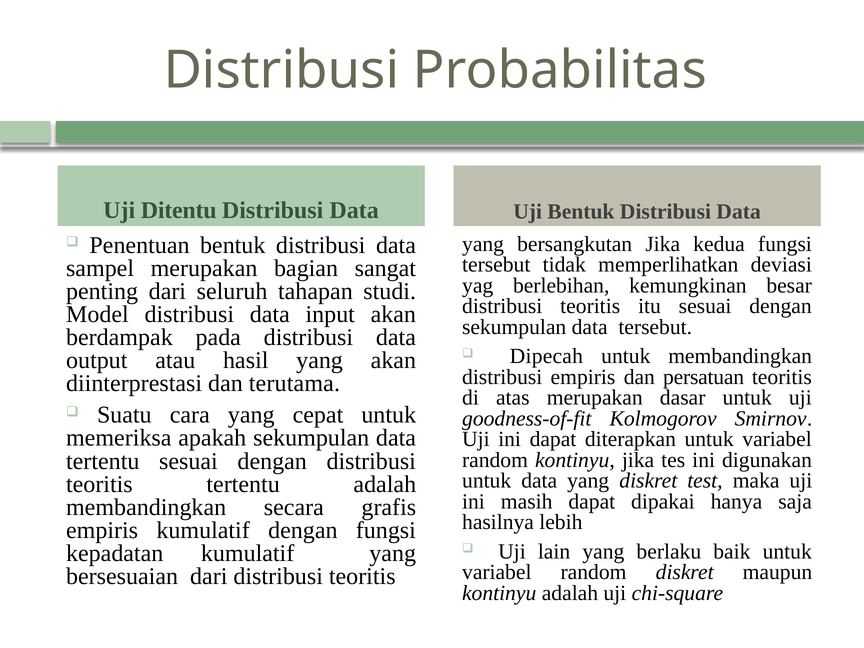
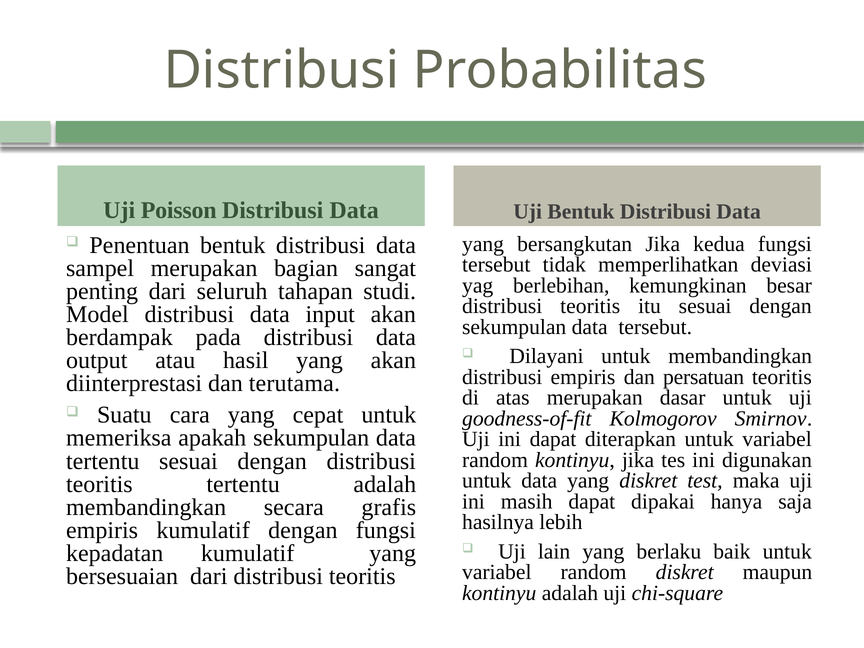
Ditentu: Ditentu -> Poisson (179, 210)
Dipecah: Dipecah -> Dilayani (546, 356)
